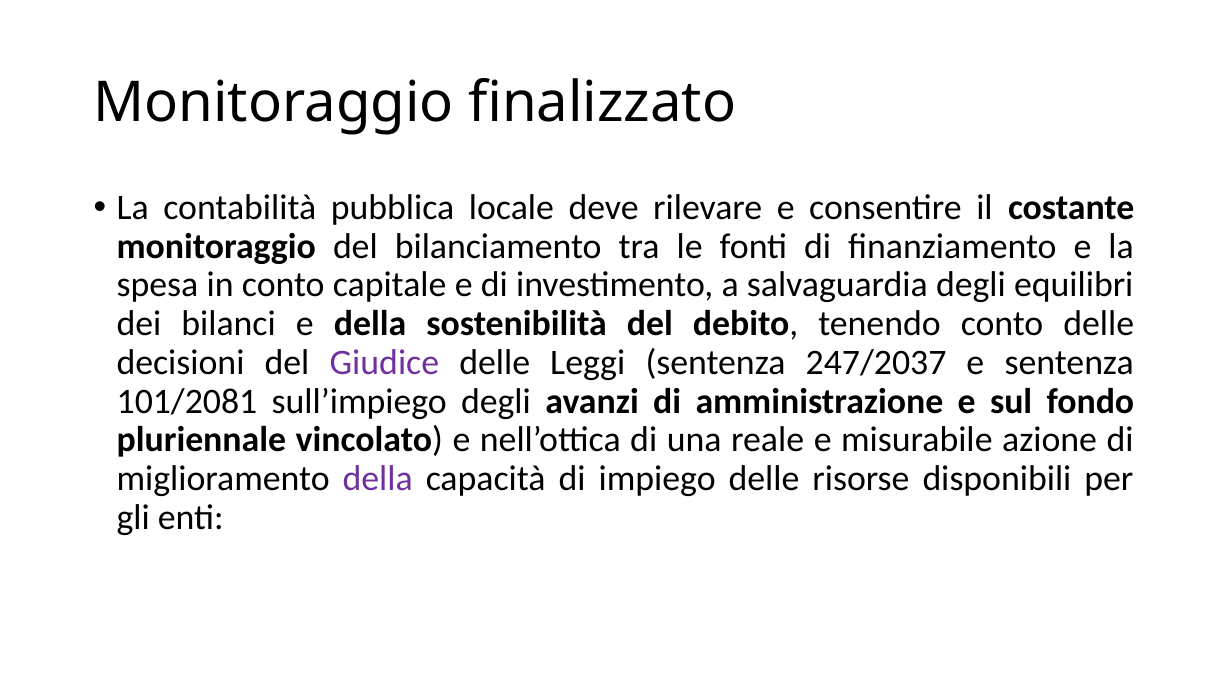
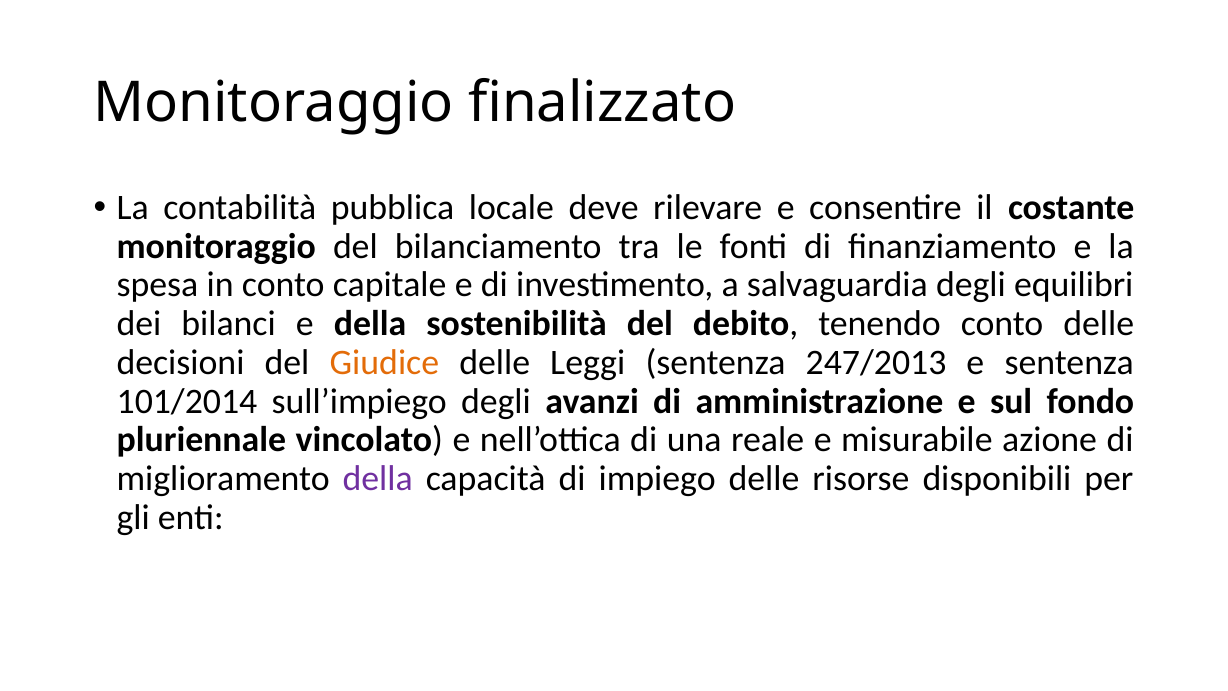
Giudice colour: purple -> orange (384, 362)
247/2037: 247/2037 -> 247/2013 (876, 362)
101/2081: 101/2081 -> 101/2014 (187, 401)
